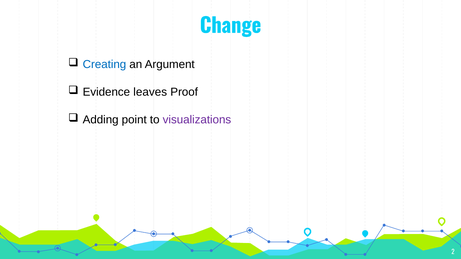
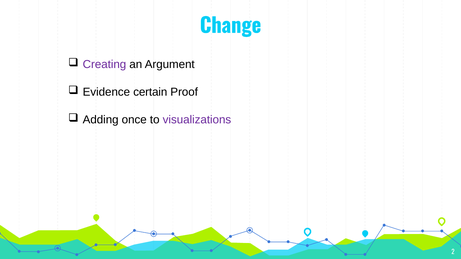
Creating colour: blue -> purple (104, 65)
leaves: leaves -> certain (150, 92)
point: point -> once (134, 120)
